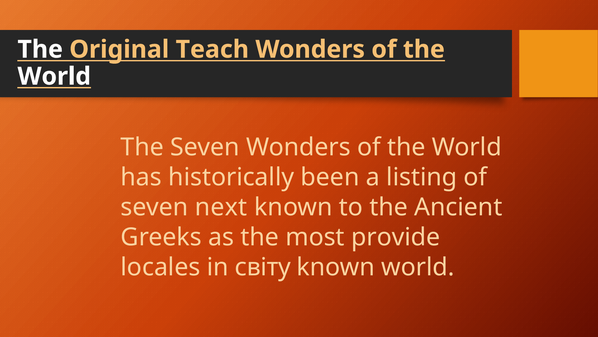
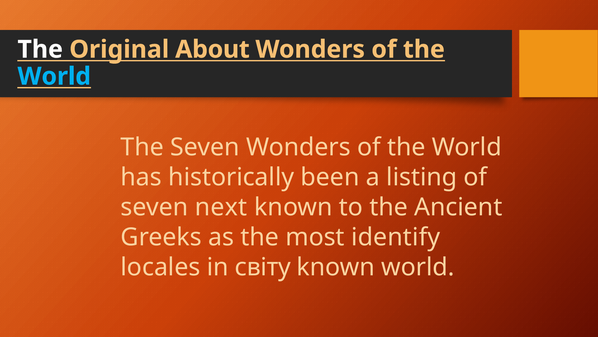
Teach: Teach -> About (212, 49)
World colour: white -> light blue (54, 76)
provide: provide -> identify (396, 237)
